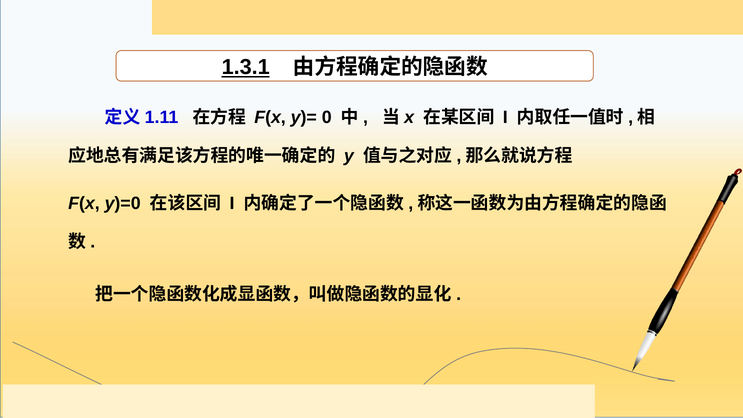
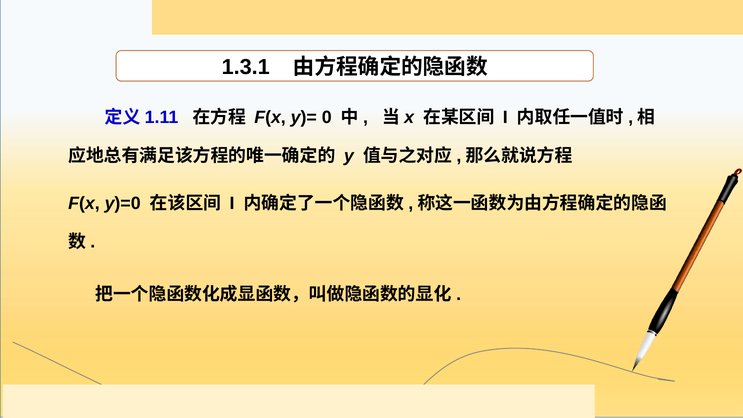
1.3.1 underline: present -> none (246, 67)
